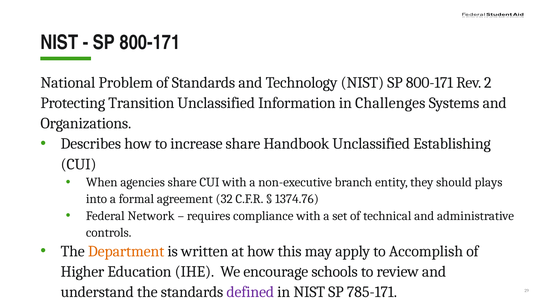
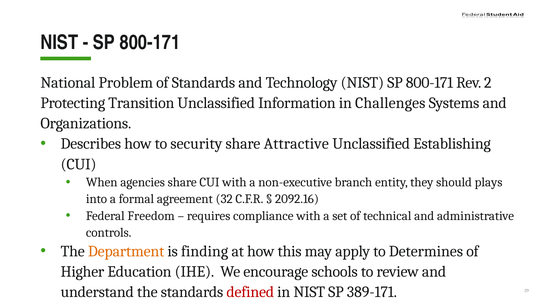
increase: increase -> security (196, 144)
Handbook: Handbook -> Attractive (296, 144)
1374.76: 1374.76 -> 2092.16 (297, 199)
Network: Network -> Freedom (151, 216)
written: written -> finding (205, 251)
Accomplish: Accomplish -> Determines (426, 251)
defined colour: purple -> red (250, 292)
785-171: 785-171 -> 389-171 (372, 292)
